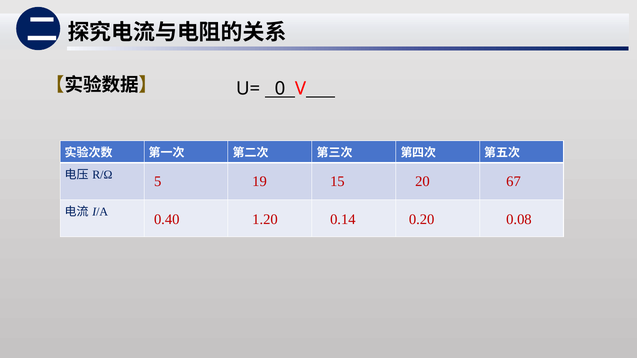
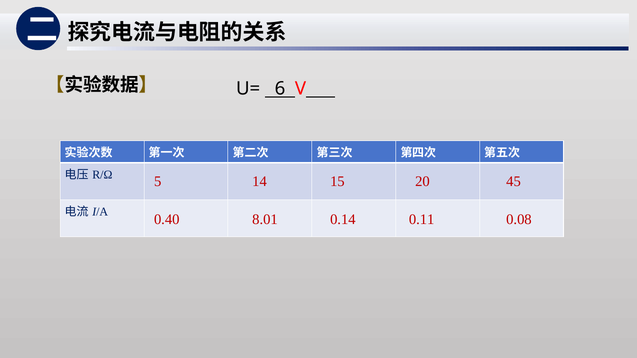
0: 0 -> 6 (280, 88)
19: 19 -> 14 (260, 182)
67: 67 -> 45 (514, 182)
1.20: 1.20 -> 8.01 (265, 220)
0.20: 0.20 -> 0.11 (422, 220)
